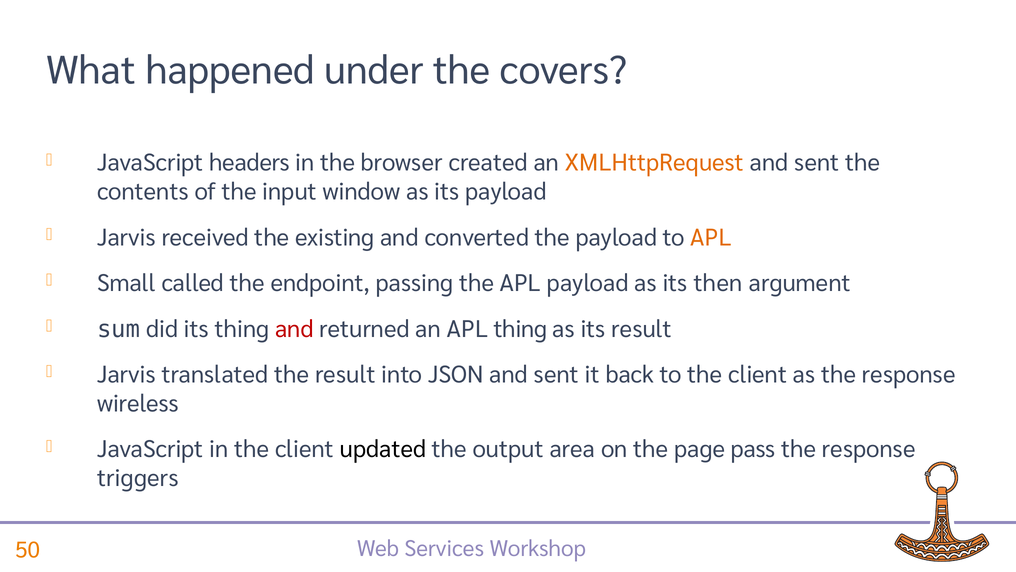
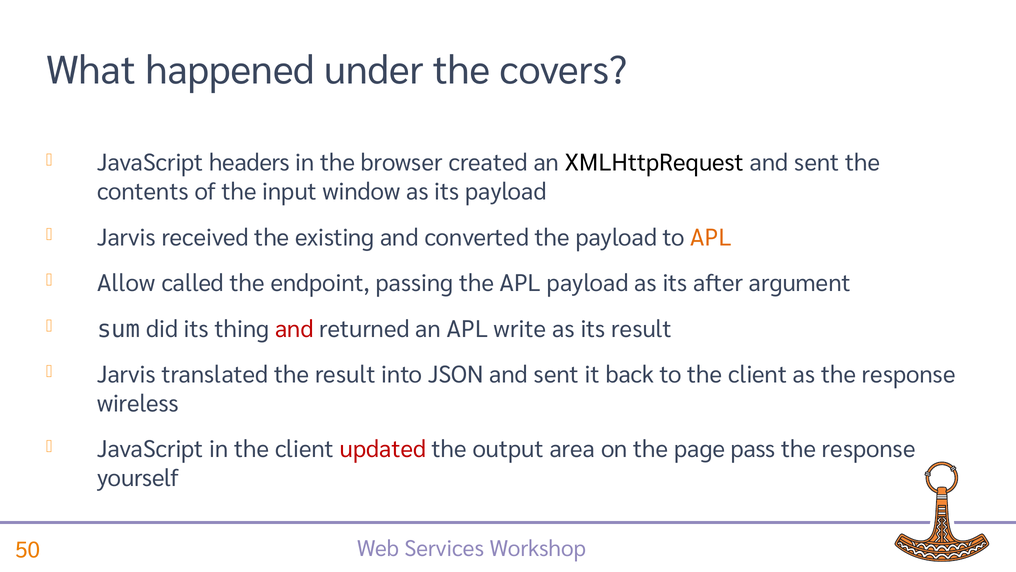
XMLHttpRequest colour: orange -> black (654, 163)
Small: Small -> Allow (126, 283)
then: then -> after (718, 283)
APL thing: thing -> write (520, 329)
updated colour: black -> red (383, 449)
triggers: triggers -> yourself (138, 478)
